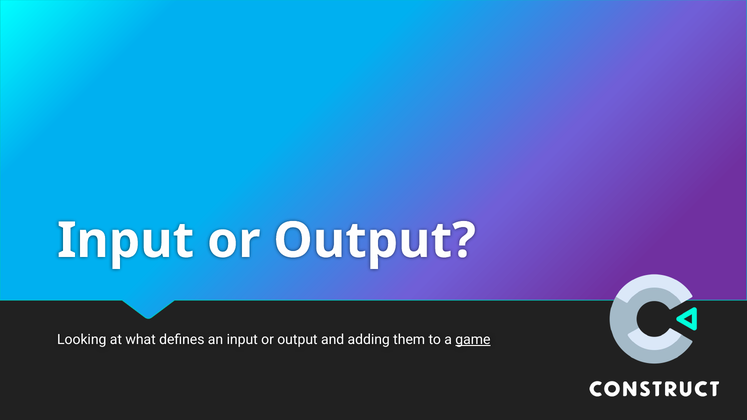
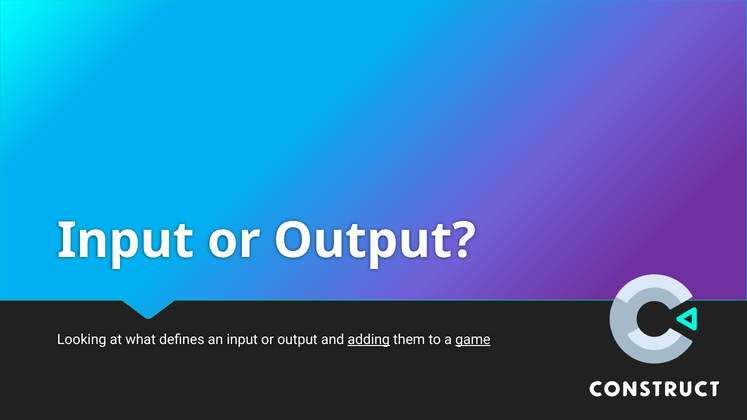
adding underline: none -> present (369, 340)
